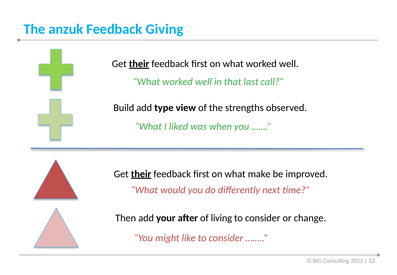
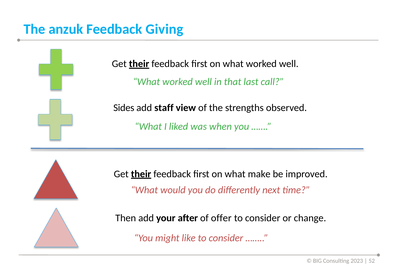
Build: Build -> Sides (124, 108)
type: type -> staff (164, 108)
living: living -> offer (221, 218)
